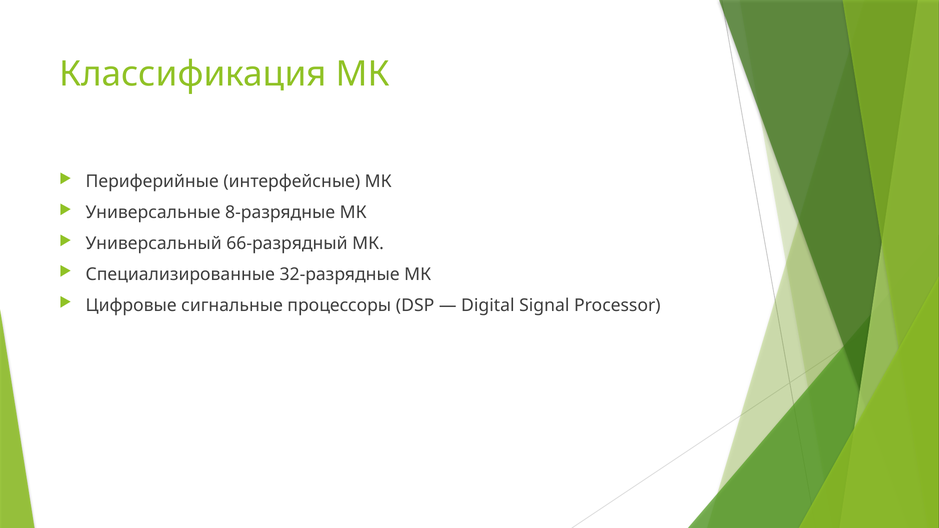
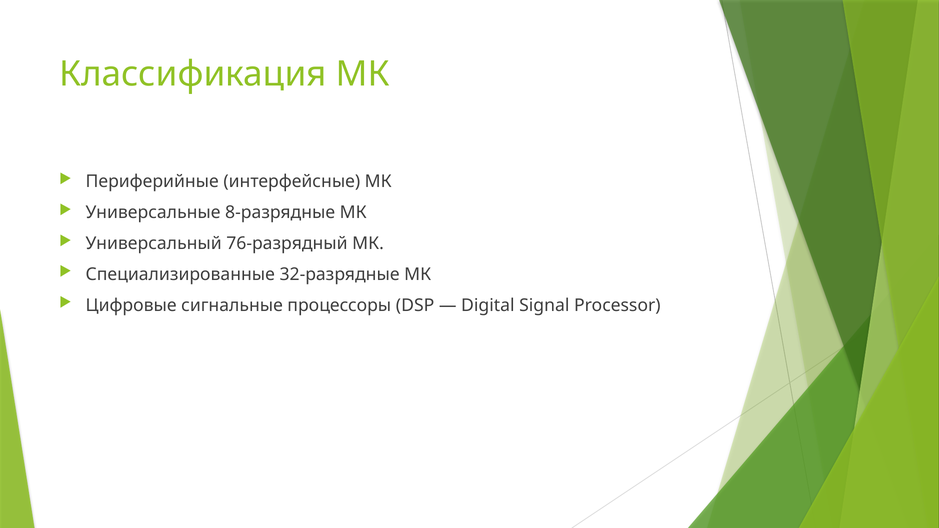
66-разрядный: 66-разрядный -> 76-разрядный (287, 244)
